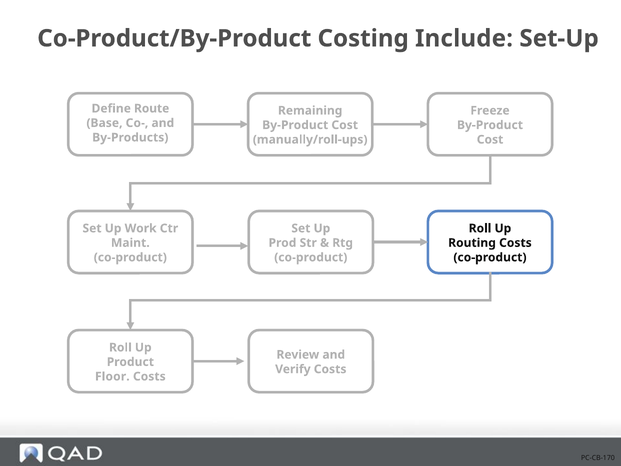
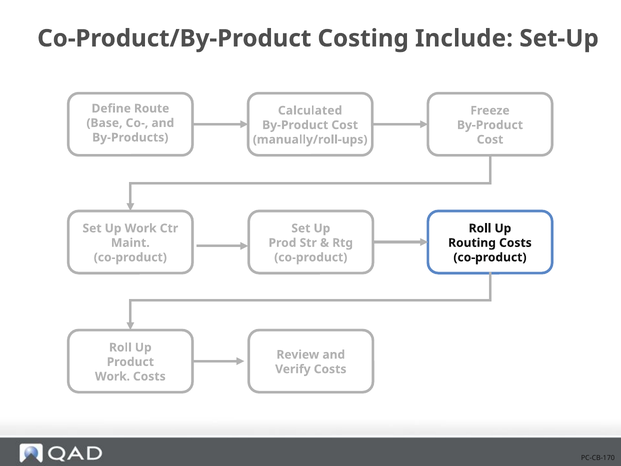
Remaining: Remaining -> Calculated (310, 111)
Floor: Floor -> Work (112, 376)
